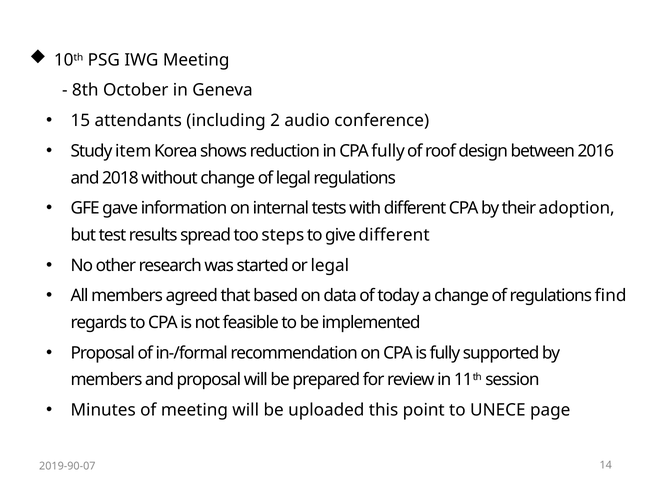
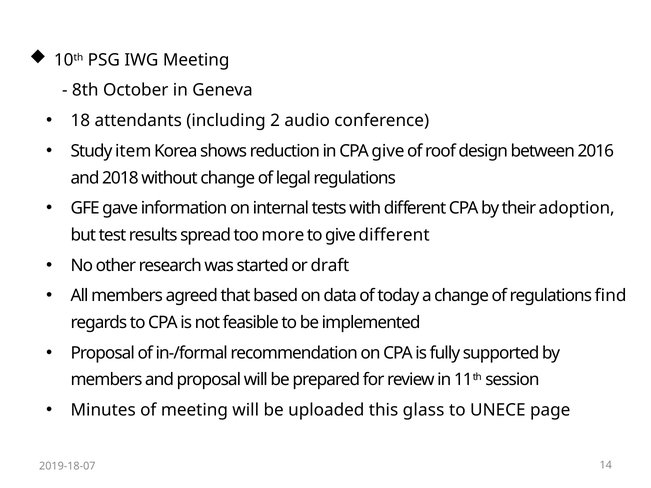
15: 15 -> 18 (80, 121)
CPA fully: fully -> give (388, 151)
steps: steps -> more (283, 235)
or legal: legal -> draft (330, 266)
point: point -> glass (424, 410)
2019-90-07: 2019-90-07 -> 2019-18-07 (67, 466)
